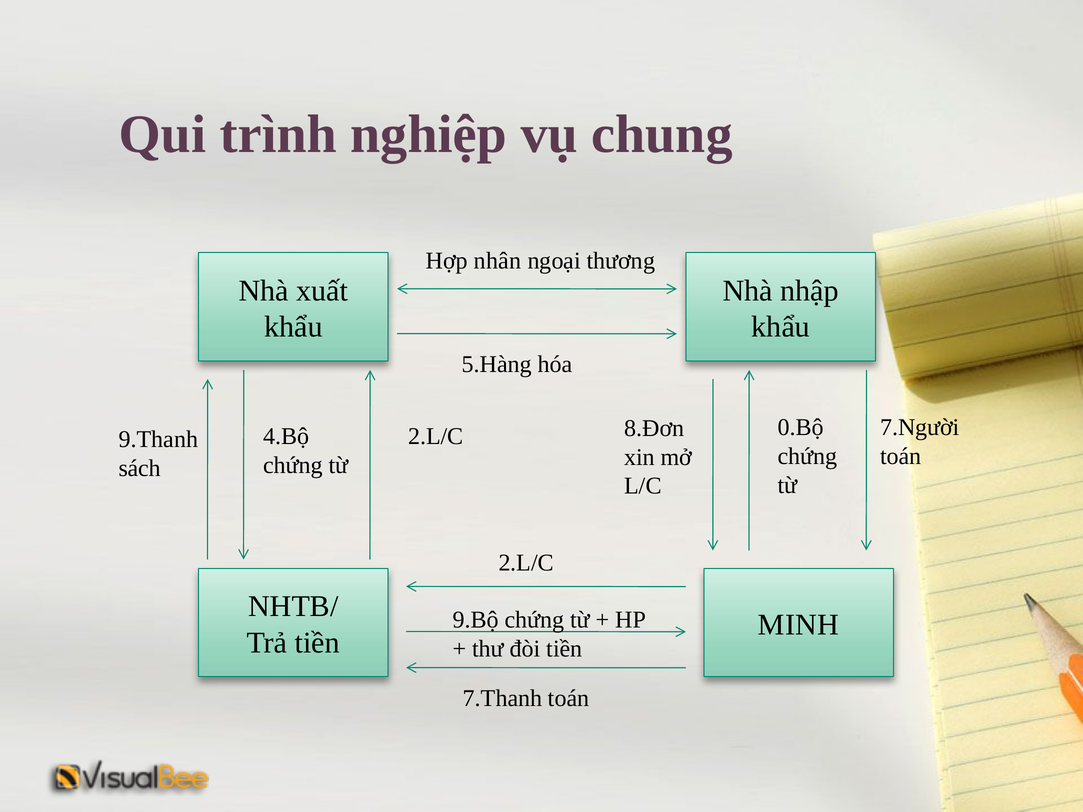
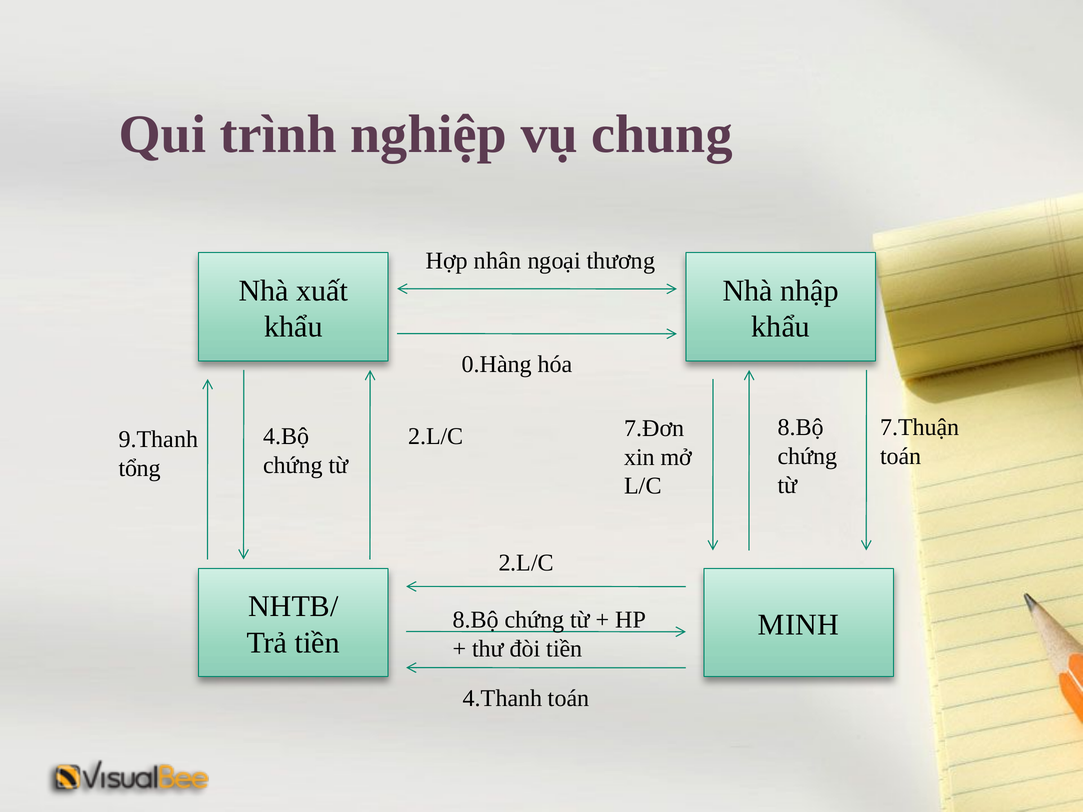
5.Hàng: 5.Hàng -> 0.Hàng (497, 364)
0.Bộ: 0.Bộ -> 8.Bộ (801, 428)
7.Người: 7.Người -> 7.Thuận (920, 428)
8.Đơn: 8.Đơn -> 7.Đơn (654, 428)
sách: sách -> tổng (140, 468)
9.Bộ: 9.Bộ -> 8.Bộ (476, 620)
7.Thanh: 7.Thanh -> 4.Thanh (503, 698)
